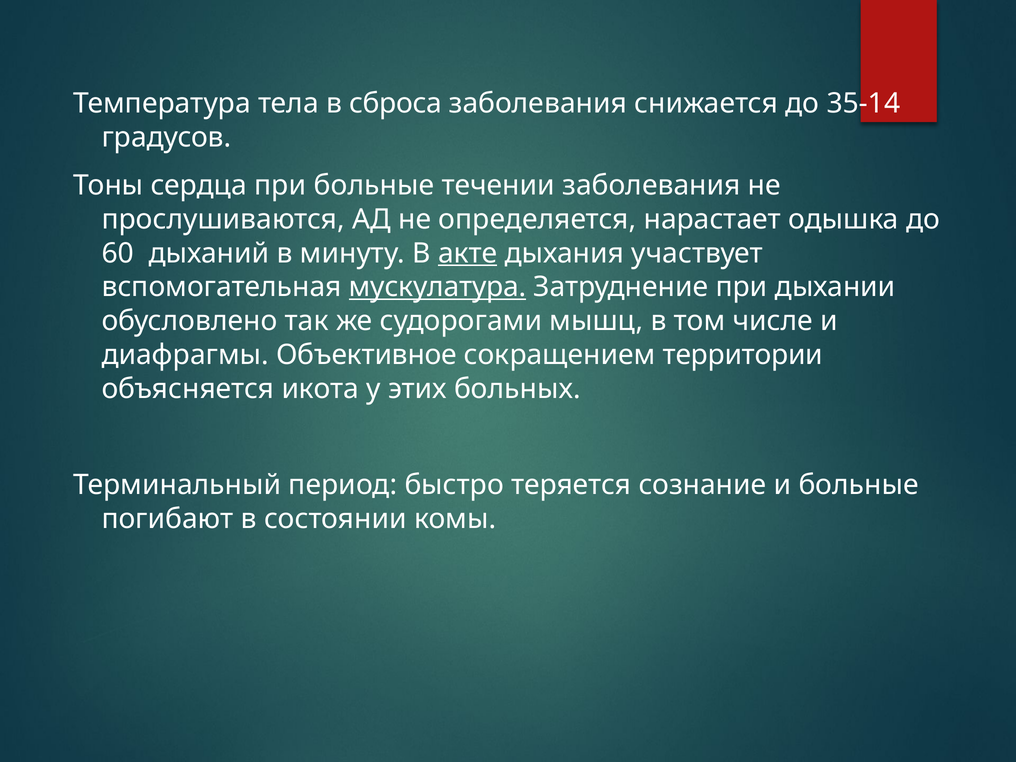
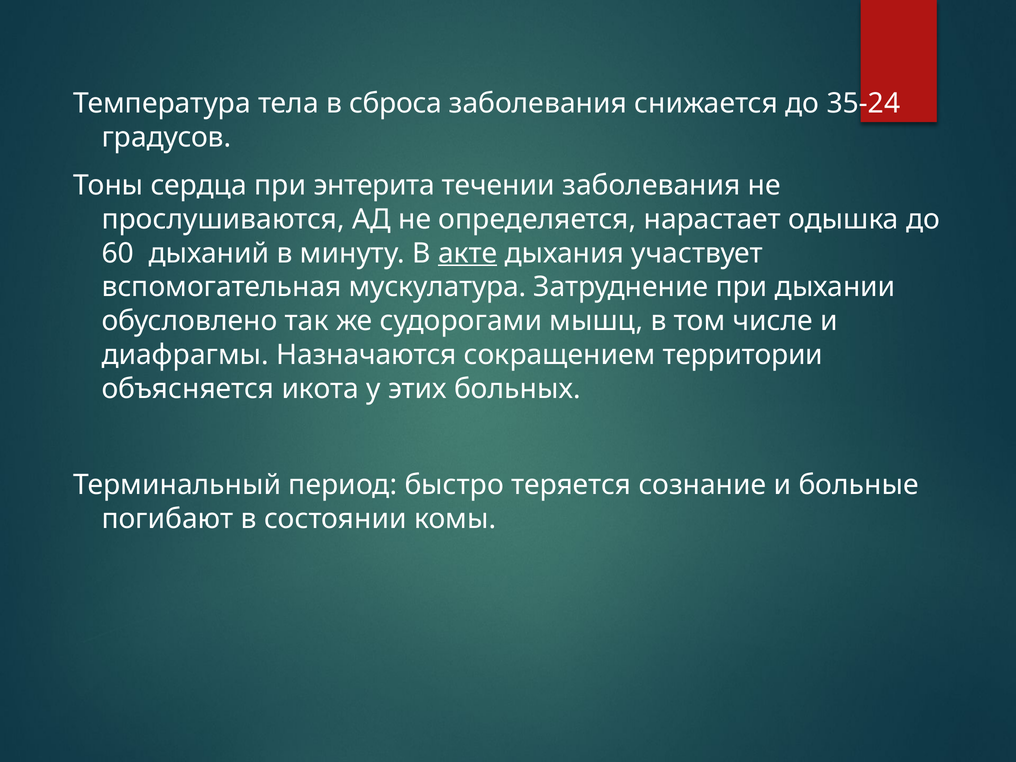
35-14: 35-14 -> 35-24 (863, 103)
при больные: больные -> энтерита (374, 185)
мускулатура underline: present -> none (438, 287)
Объективное: Объективное -> Назначаются (366, 355)
